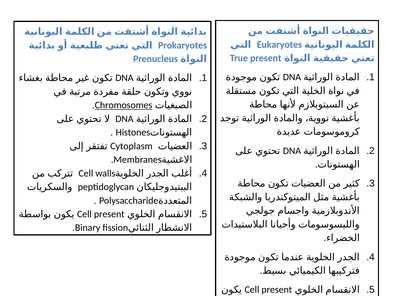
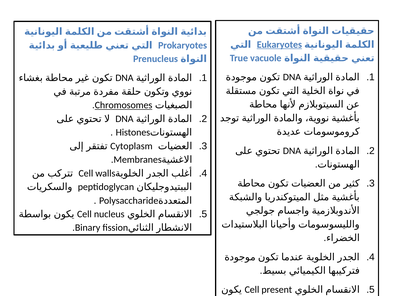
Eukaryotes underline: none -> present (279, 44)
True present: present -> vacuole (266, 58)
present: present -> nucleus (109, 214)
